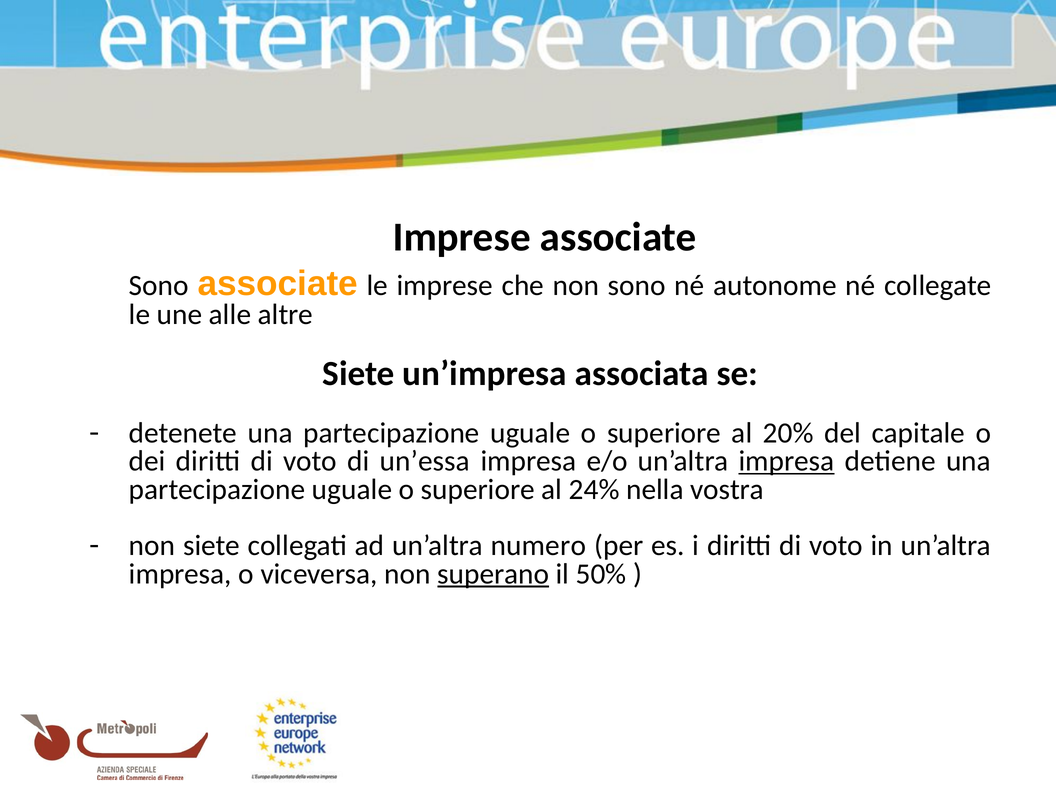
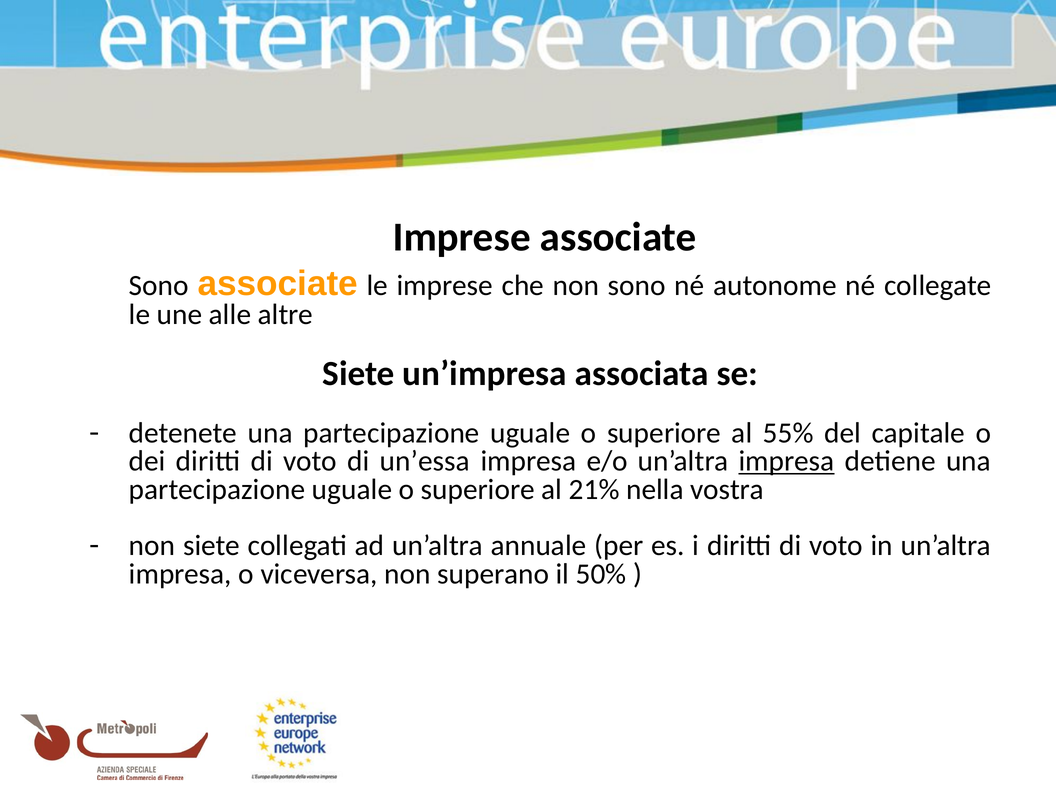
20%: 20% -> 55% (788, 433)
24%: 24% -> 21% (594, 489)
numero: numero -> annuale (538, 546)
superano underline: present -> none (493, 574)
